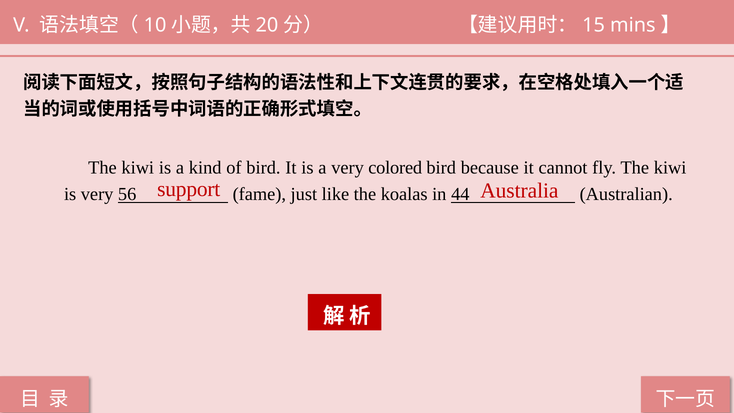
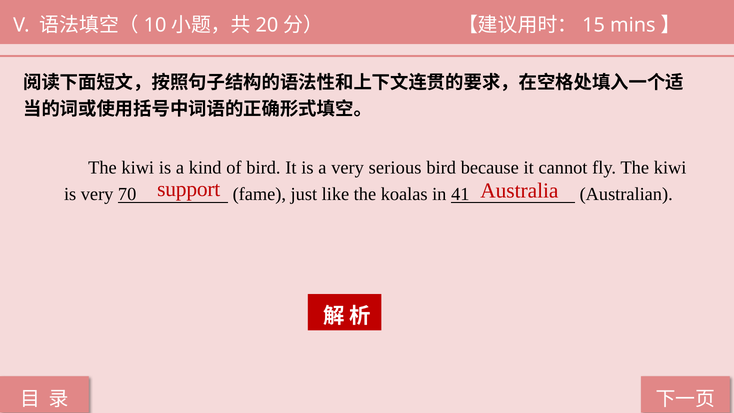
colored: colored -> serious (395, 168)
56: 56 -> 70 (127, 194)
44: 44 -> 41 (460, 194)
